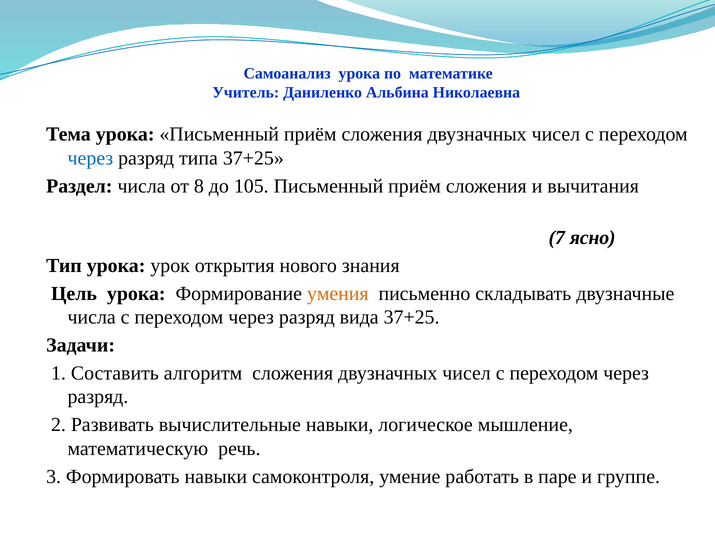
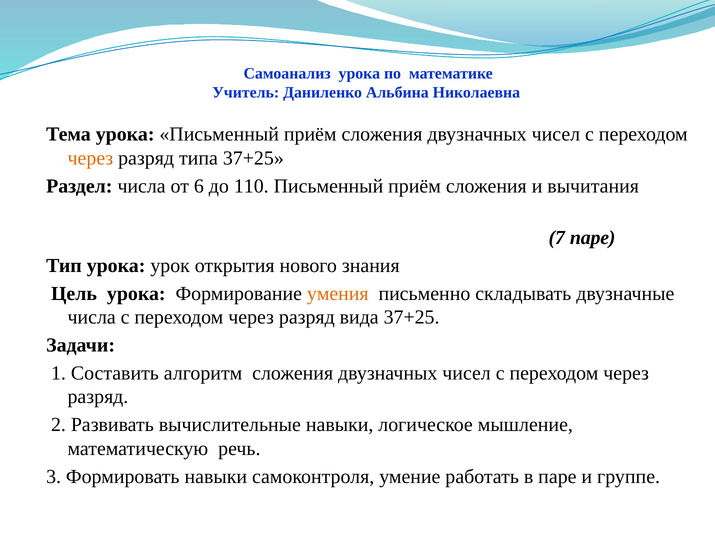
через colour: blue -> orange (90, 158)
8: 8 -> 6 (199, 186)
105: 105 -> 110 (251, 186)
7 ясно: ясно -> паре (593, 237)
